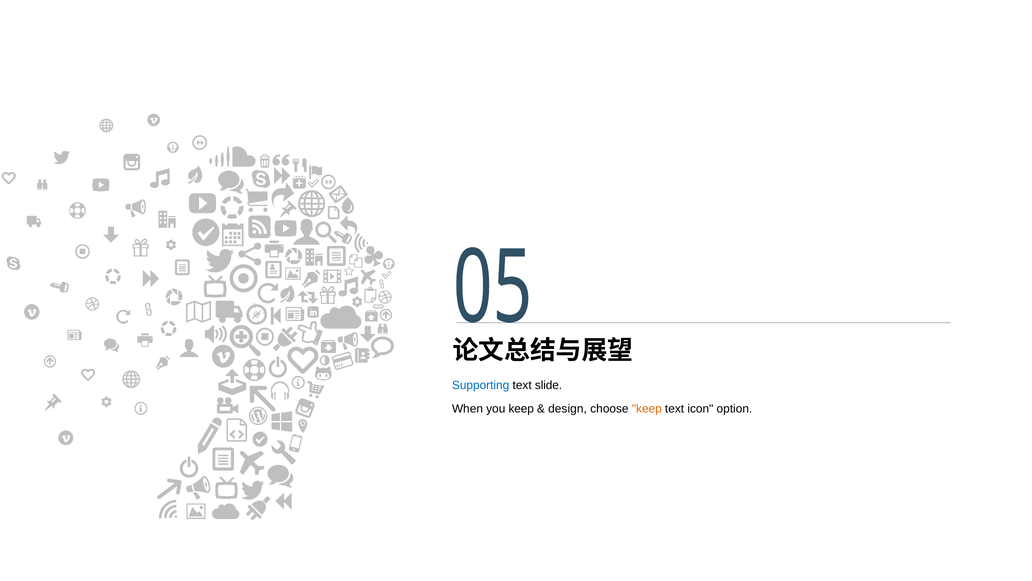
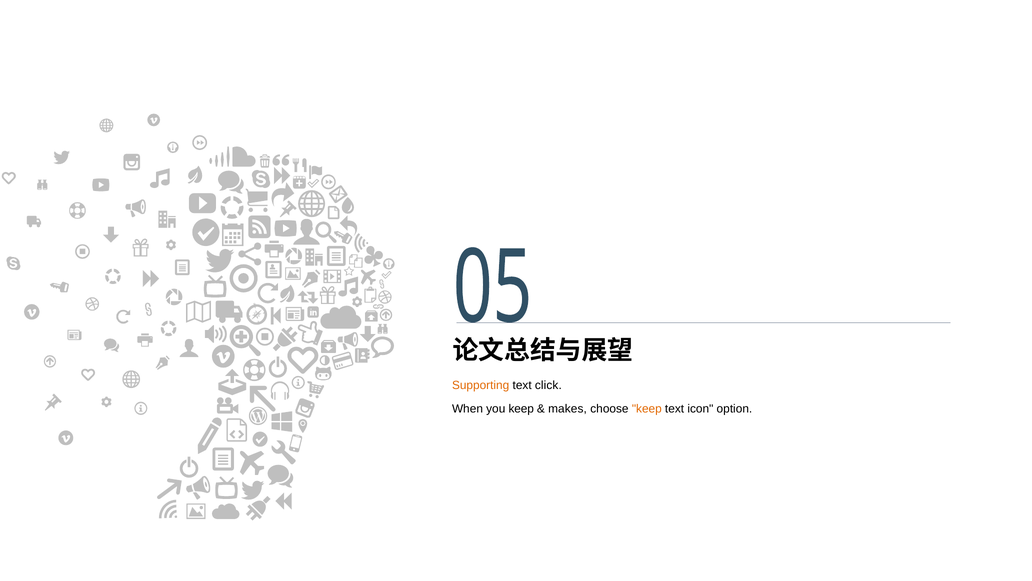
Supporting colour: blue -> orange (481, 385)
slide: slide -> click (548, 385)
design: design -> makes (567, 409)
